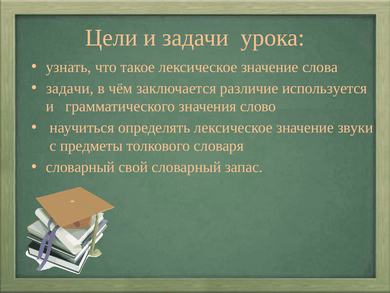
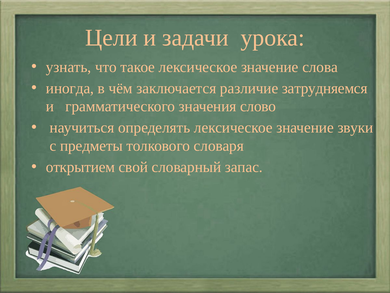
задачи: задачи -> иногда (70, 88)
используется: используется -> затрудняемся (325, 88)
словарный: словарный -> открытием (80, 167)
